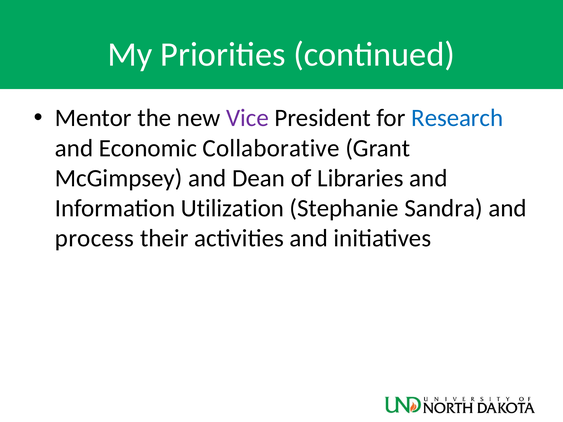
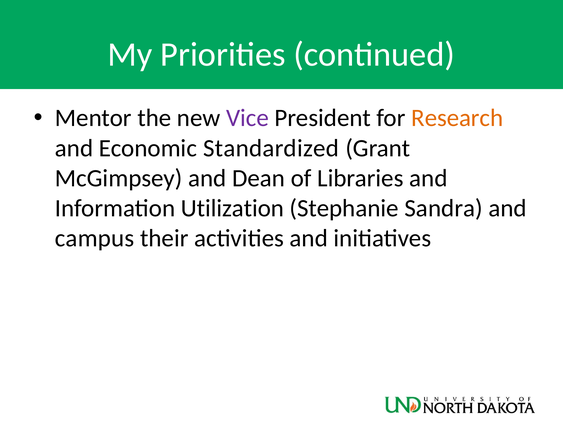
Research colour: blue -> orange (457, 118)
Collaborative: Collaborative -> Standardized (271, 148)
process: process -> campus (95, 238)
